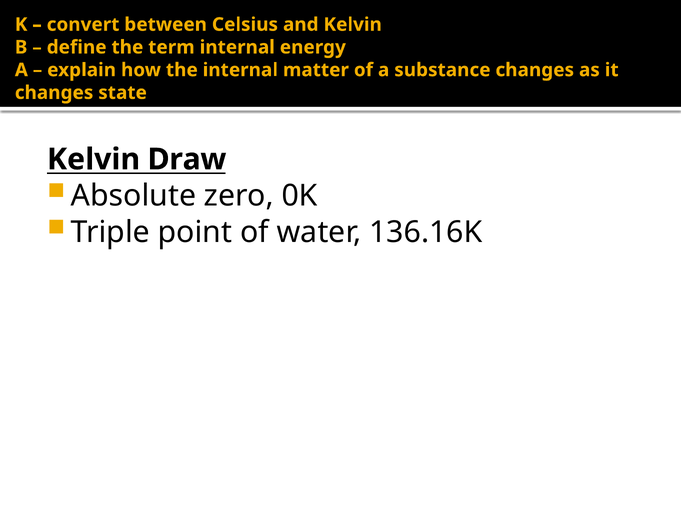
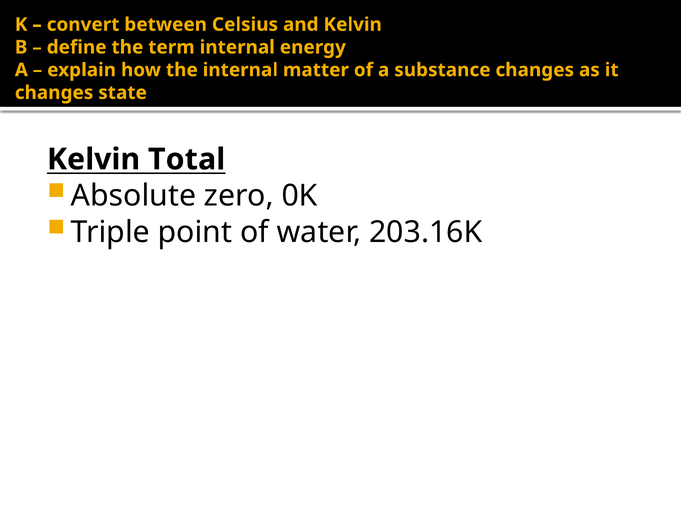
Draw: Draw -> Total (187, 159)
136.16K: 136.16K -> 203.16K (426, 232)
